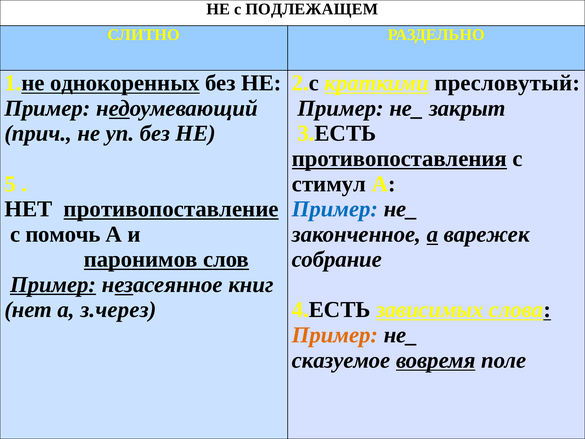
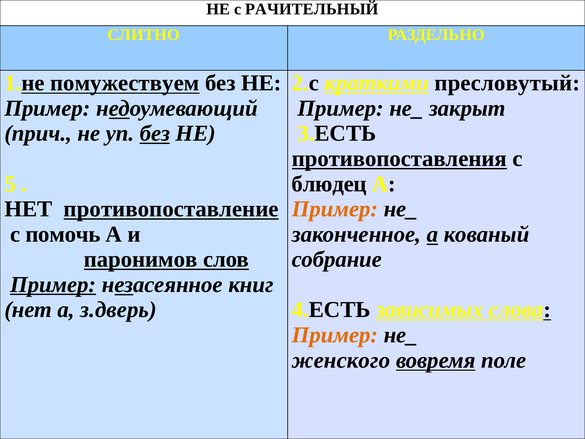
ПОДЛЕЖАЩЕМ: ПОДЛЕЖАЩЕМ -> РАЧИТЕЛЬНЫЙ (312, 9)
однокоренных: однокоренных -> помужествуем (125, 83)
без underline: none -> present (155, 133)
стимул: стимул -> блюдец (329, 184)
Пример colour: blue -> orange (335, 209)
варежек: варежек -> кованый (487, 234)
з.через: з.через -> з.дверь (119, 310)
сказуемое: сказуемое -> женского (341, 360)
